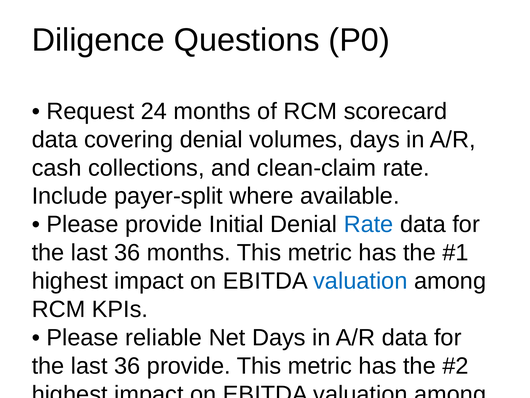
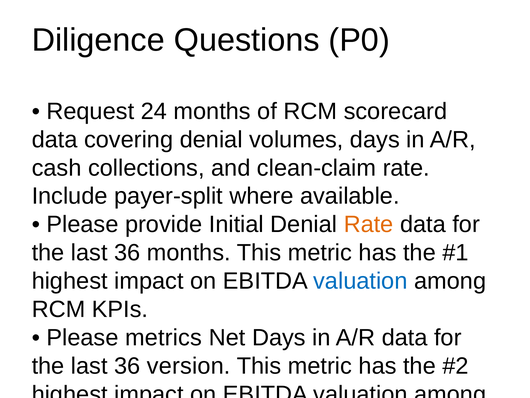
Rate colour: blue -> orange (369, 224)
reliable: reliable -> metrics (164, 337)
36 provide: provide -> version (189, 366)
